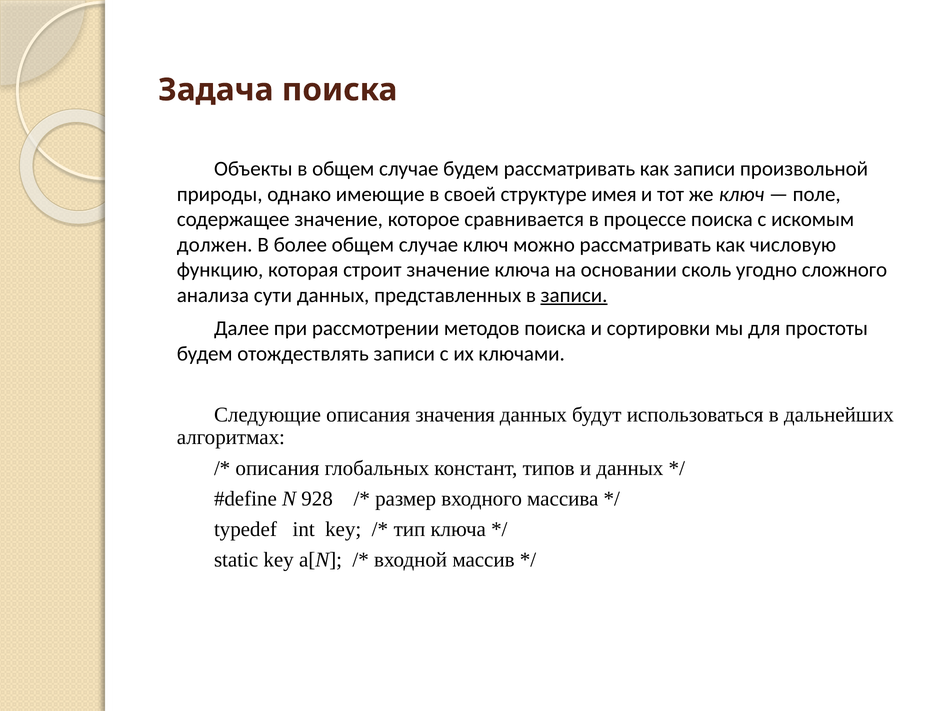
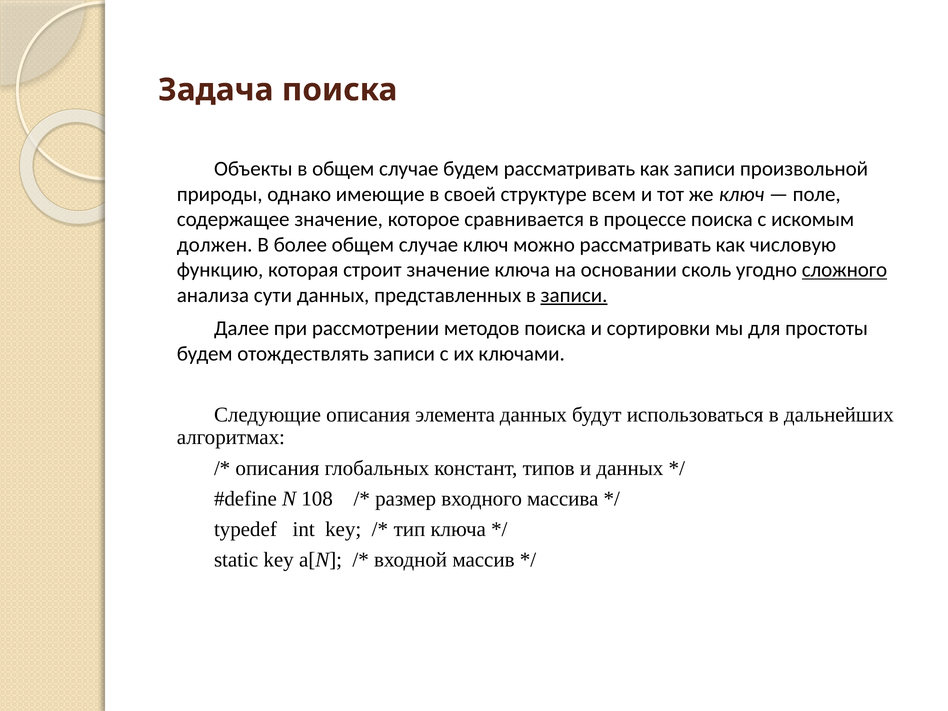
имея: имея -> всем (614, 194)
сложного underline: none -> present (844, 270)
значения: значения -> элемента (455, 415)
928: 928 -> 108 (317, 499)
